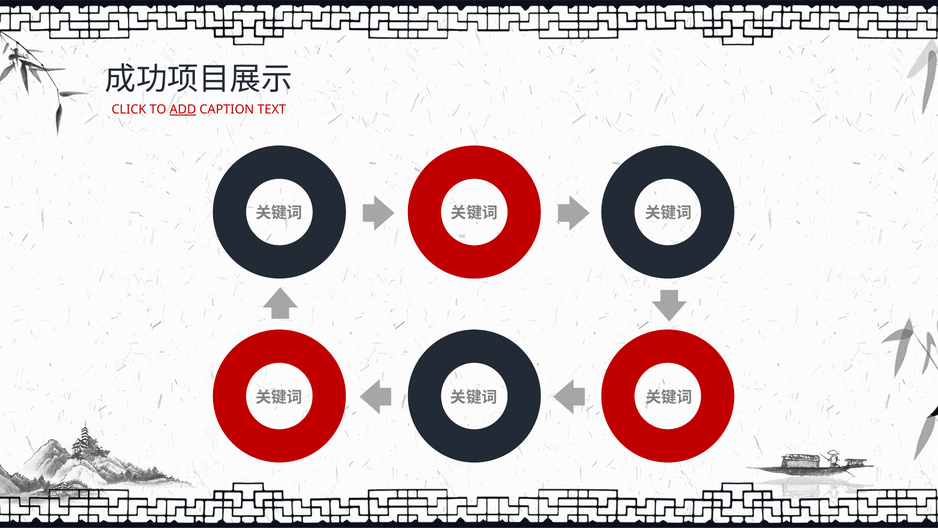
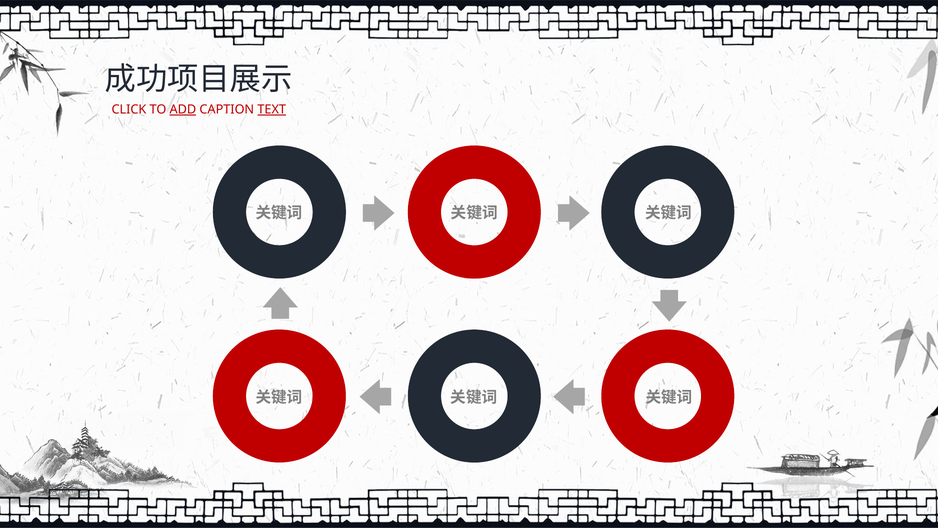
TEXT underline: none -> present (272, 109)
